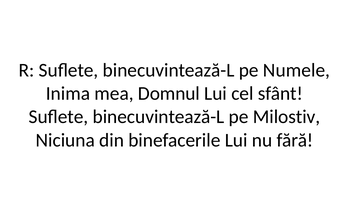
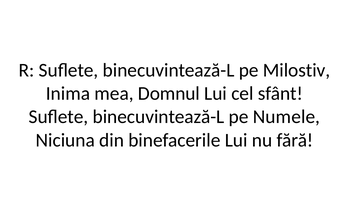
Numele: Numele -> Milostiv (297, 70)
Milostiv: Milostiv -> Numele (286, 116)
